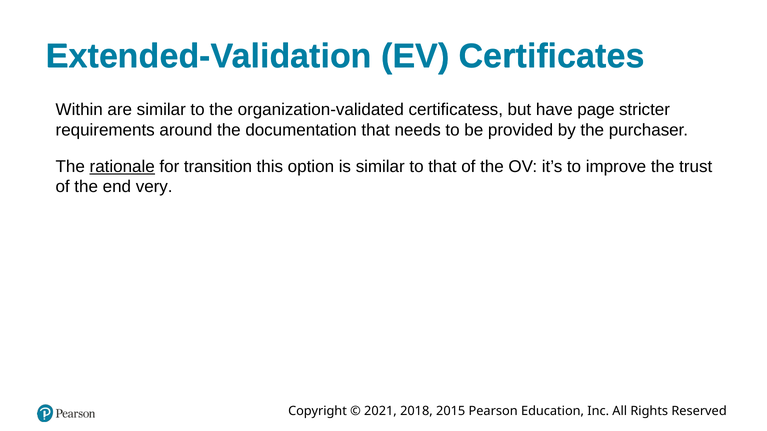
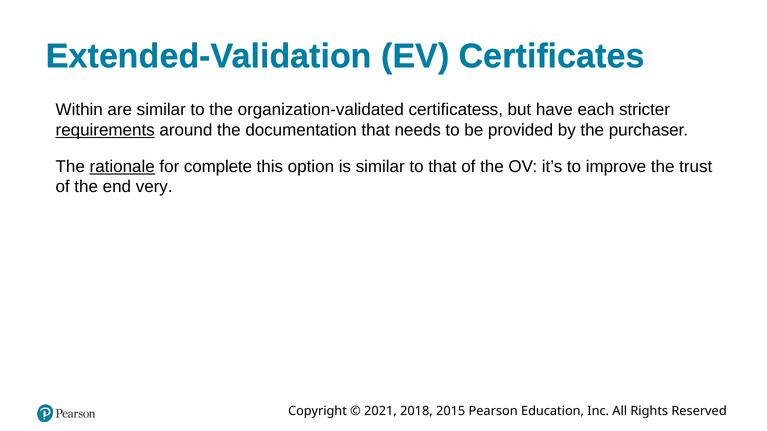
page: page -> each (596, 110)
requirements underline: none -> present (105, 130)
transition: transition -> complete (218, 167)
